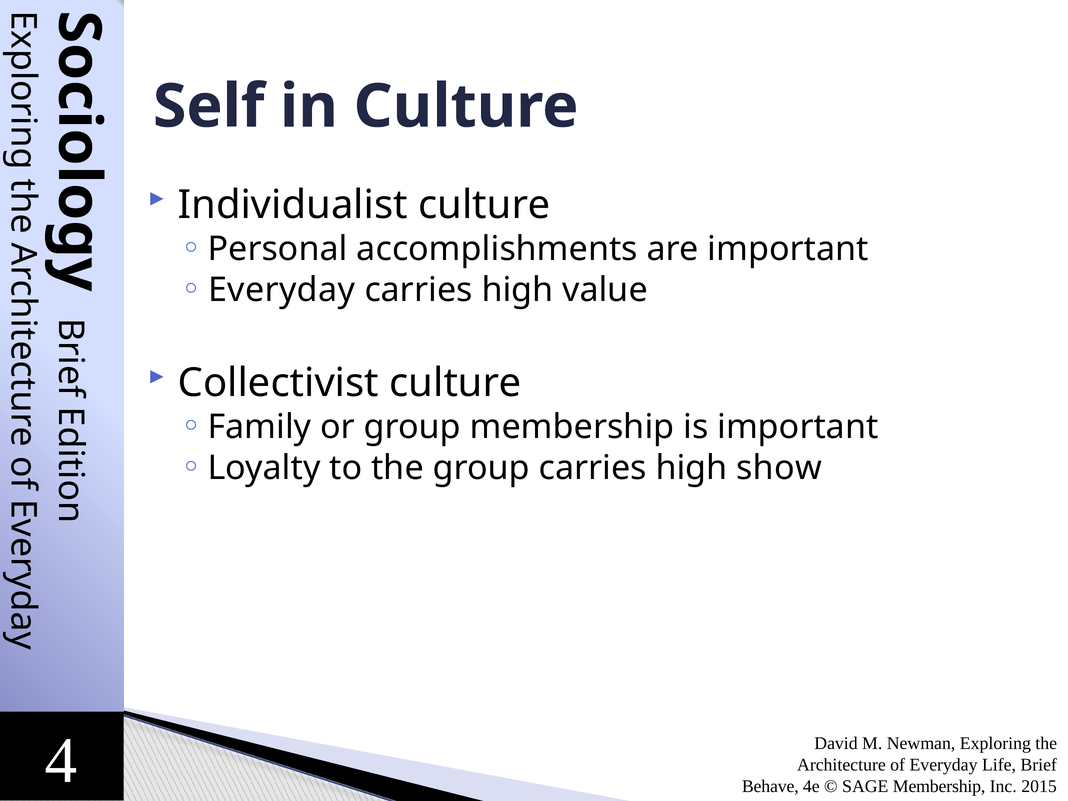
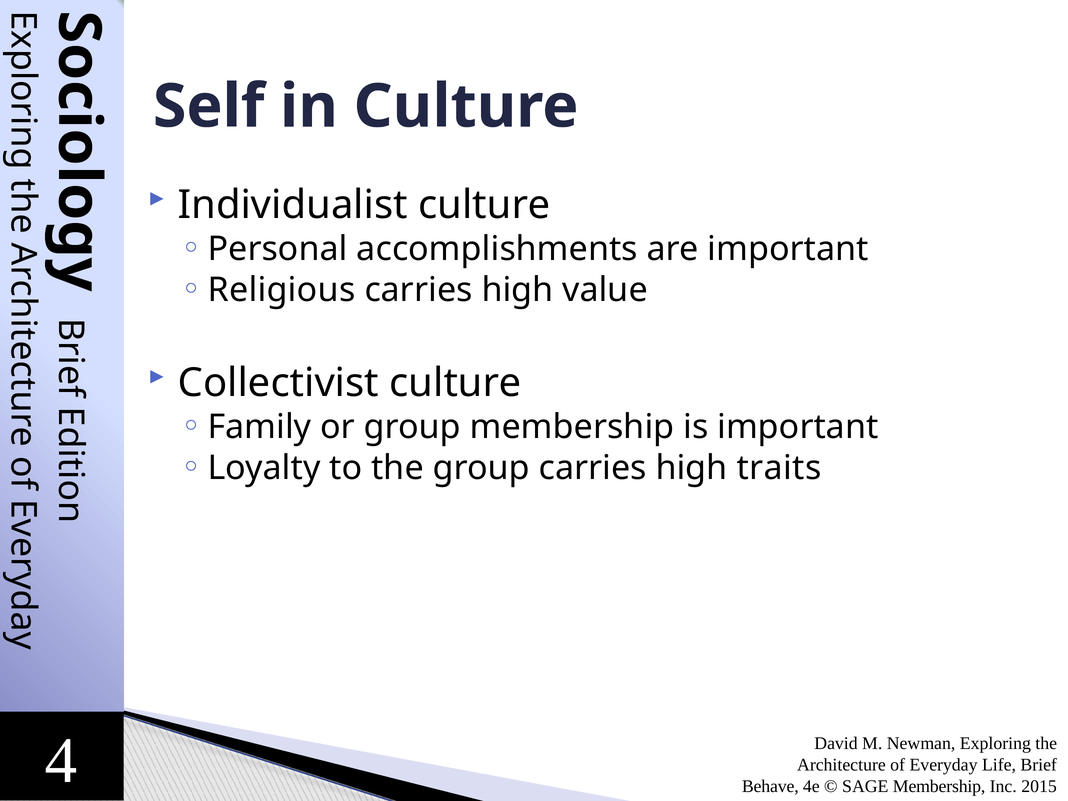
Everyday: Everyday -> Religious (282, 290)
show: show -> traits (779, 468)
